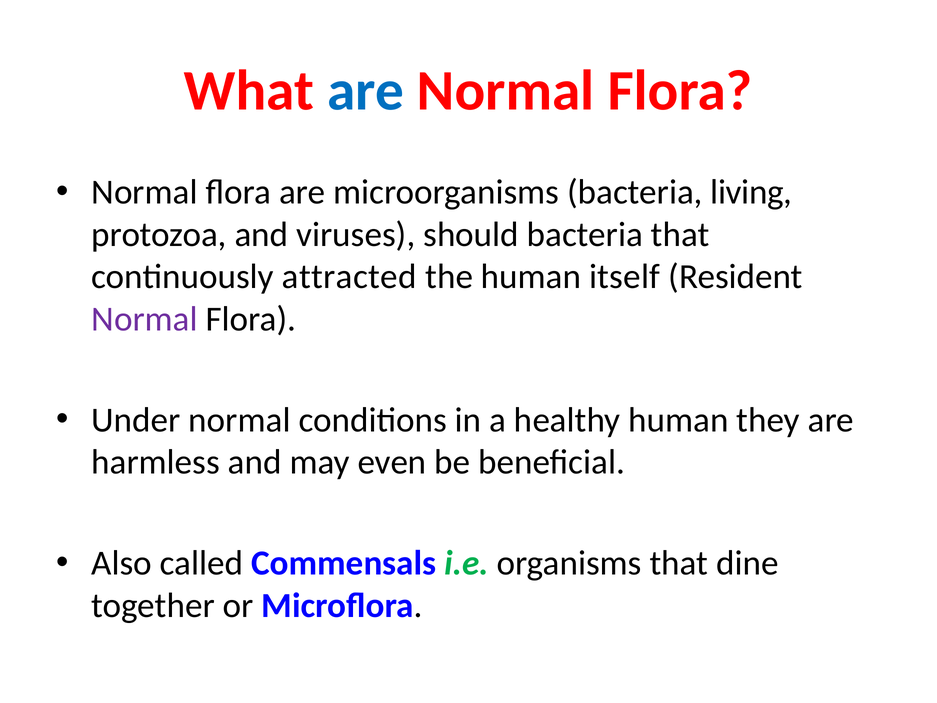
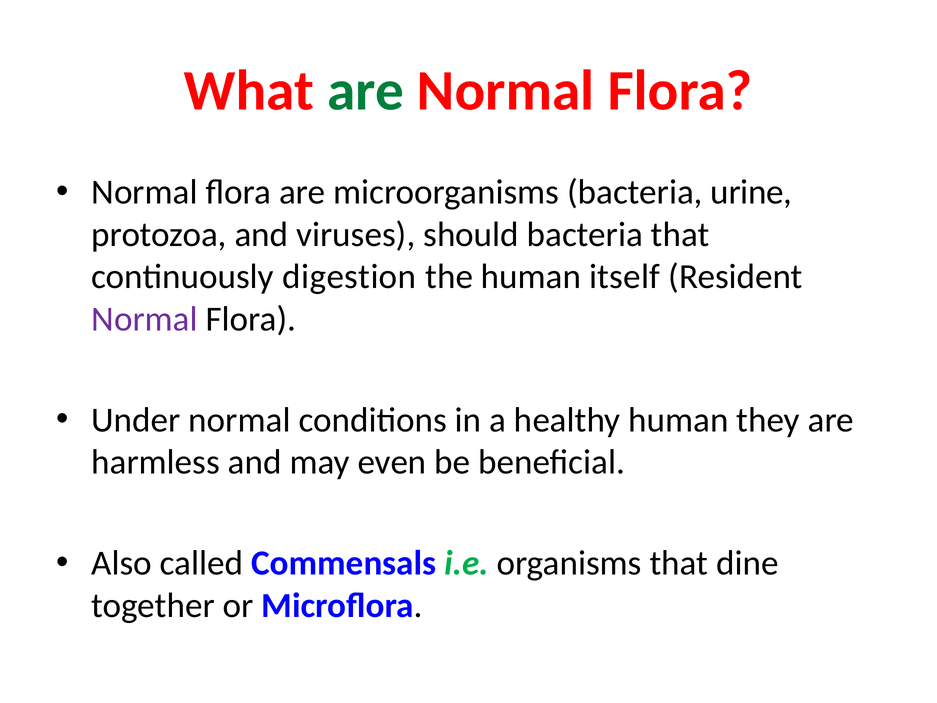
are colour: blue -> green (366, 91)
living: living -> urine (751, 192)
attracted: attracted -> digestion (349, 277)
